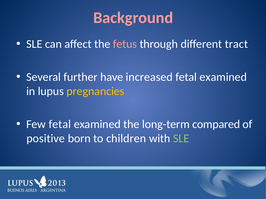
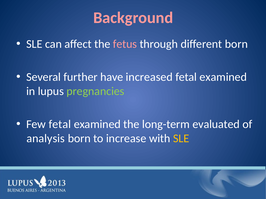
different tract: tract -> born (236, 44)
pregnancies colour: yellow -> light green (95, 91)
compared: compared -> evaluated (216, 125)
positive: positive -> analysis (46, 139)
children: children -> increase (126, 139)
SLE colour: light green -> yellow (181, 139)
